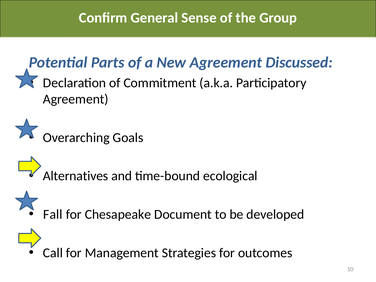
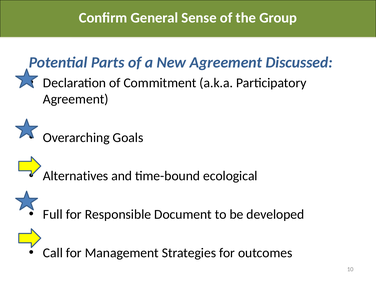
Fall: Fall -> Full (53, 214)
Chesapeake: Chesapeake -> Responsible (118, 214)
